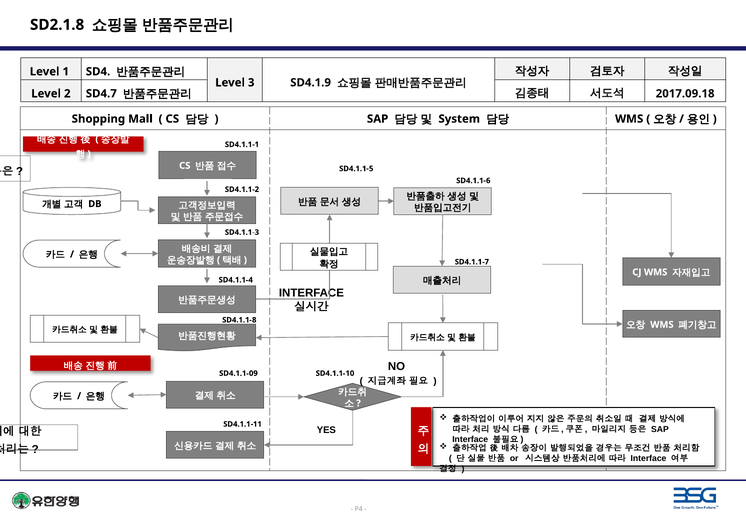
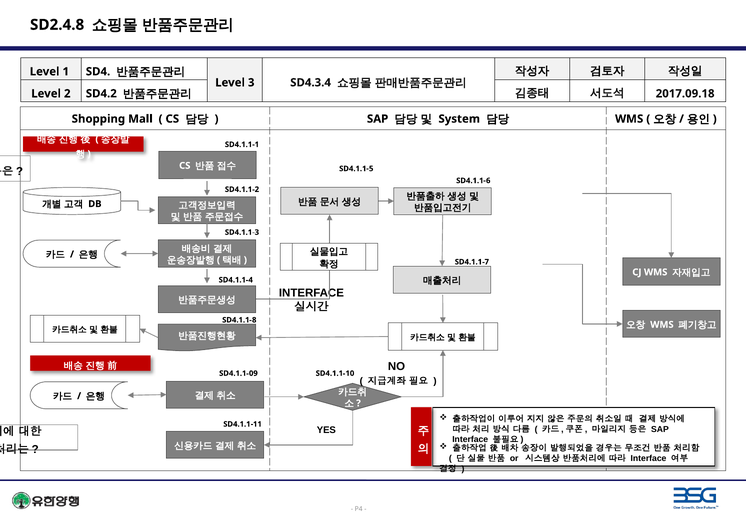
SD2.1.8: SD2.1.8 -> SD2.4.8 (57, 25)
SD4.1.9: SD4.1.9 -> SD4.3.4 (311, 83)
SD4.7: SD4.7 -> SD4.2 (101, 94)
